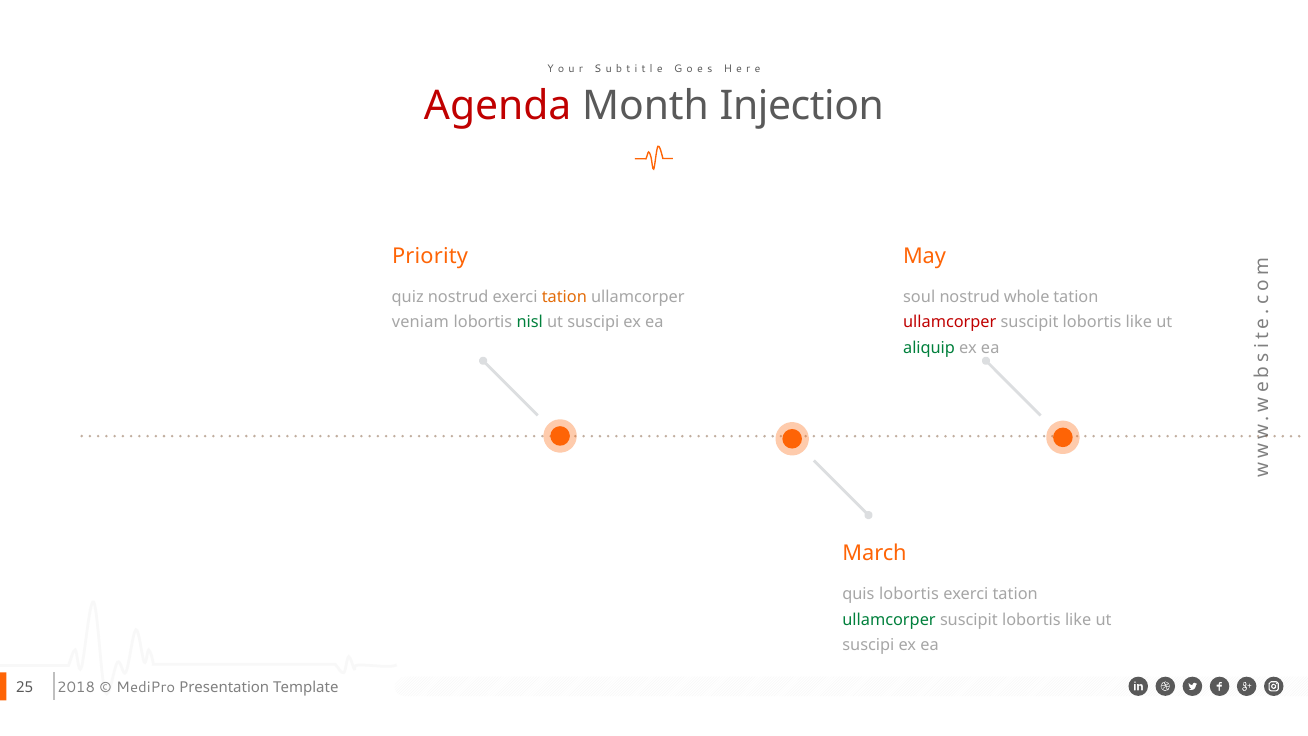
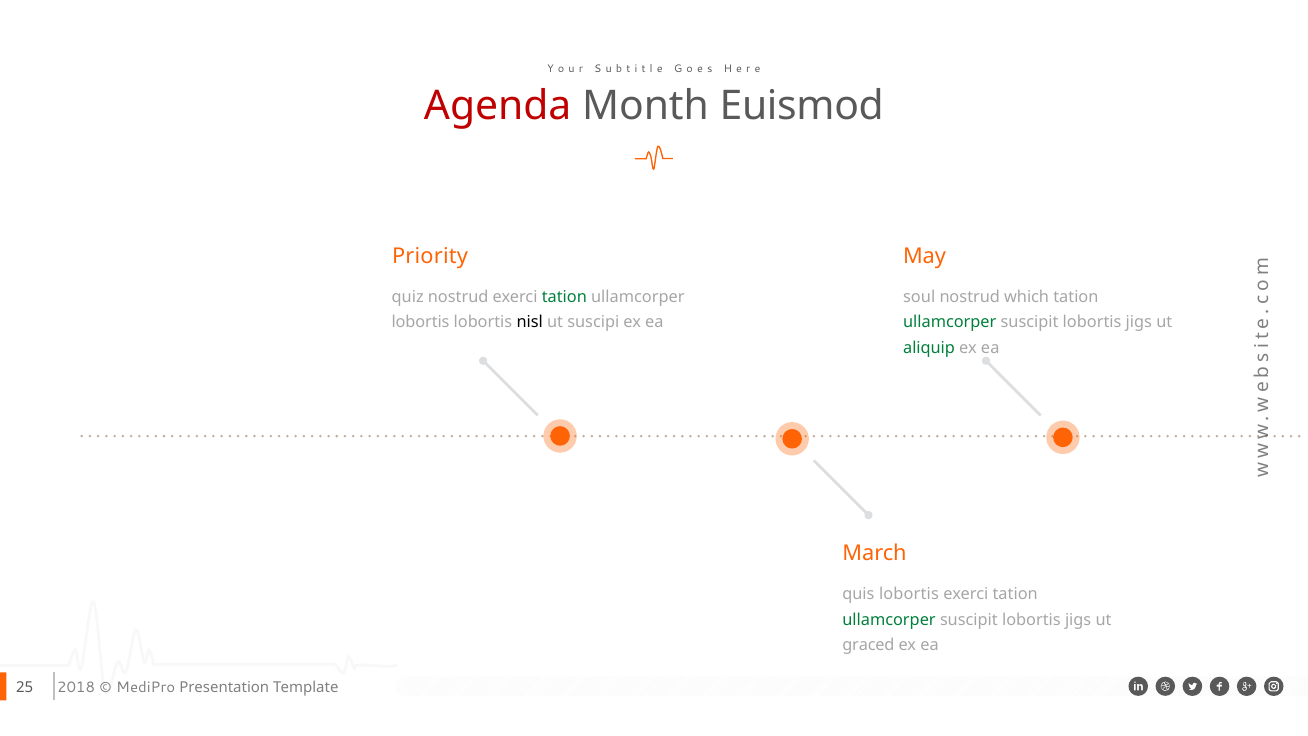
Injection: Injection -> Euismod (802, 106)
tation colour: orange -> green (564, 297)
whole: whole -> which (1027, 297)
veniam: veniam -> lobortis (421, 322)
nisl colour: green -> black (530, 322)
ullamcorper colour: red -> green (950, 322)
like: like -> jigs (1139, 322)
like: like -> jigs (1078, 620)
suscipi: suscipi -> graced (868, 645)
